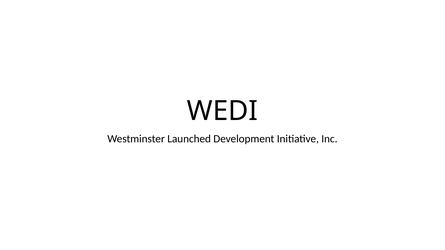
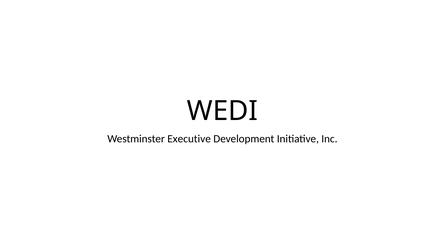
Launched: Launched -> Executive (189, 139)
